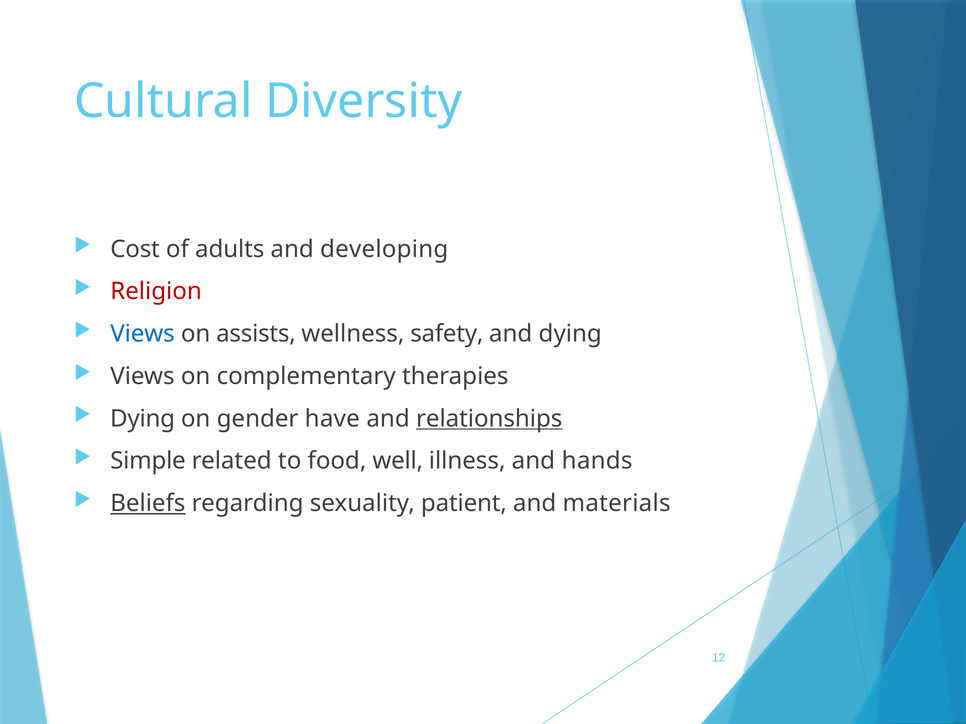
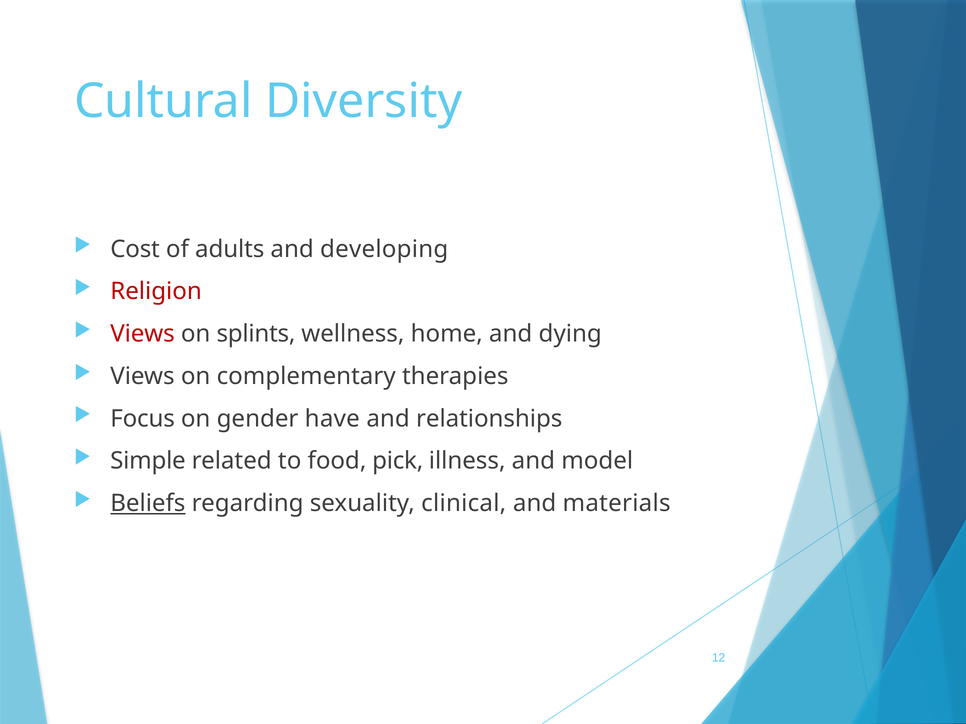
Views colour: blue -> red (143, 334)
assists: assists -> splints (256, 334)
safety: safety -> home (447, 334)
Dying: Dying -> Focus (143, 419)
relationships underline: present -> none (489, 419)
well: well -> pick (398, 461)
hands: hands -> model (597, 461)
patient: patient -> clinical (464, 504)
